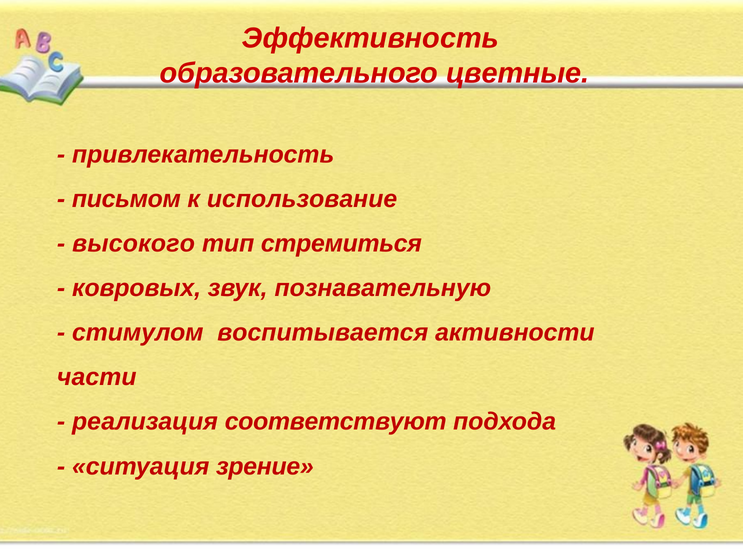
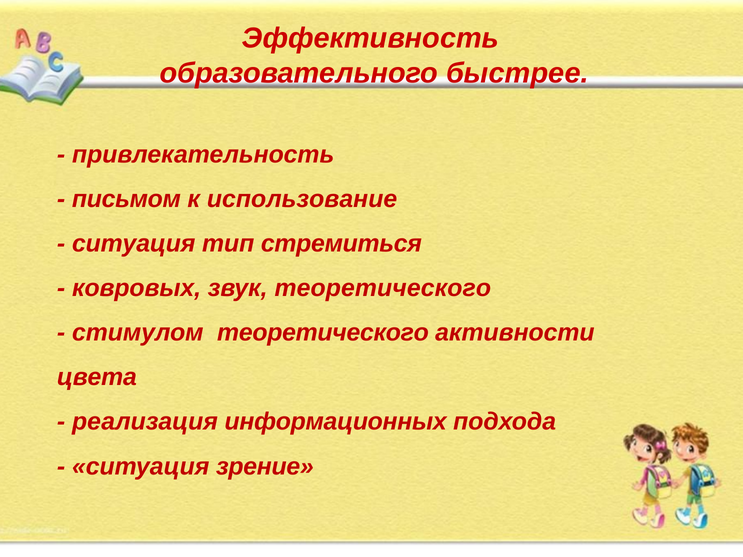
цветные: цветные -> быстрее (517, 73)
высокого: высокого -> ситуация (134, 244)
звук познавательную: познавательную -> теоретического (383, 288)
стимулом воспитывается: воспитывается -> теоретического (323, 333)
части: части -> цвета (97, 377)
соответствуют: соответствуют -> информационных (336, 422)
